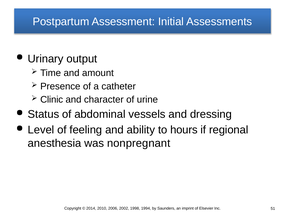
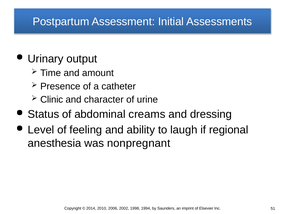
vessels: vessels -> creams (147, 114)
hours: hours -> laugh (184, 130)
